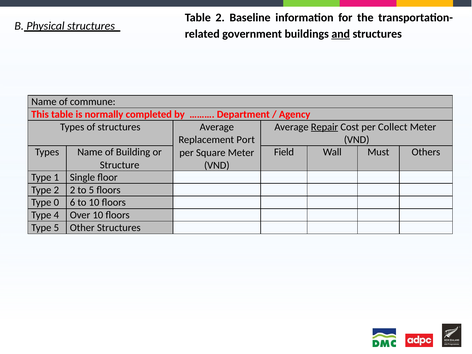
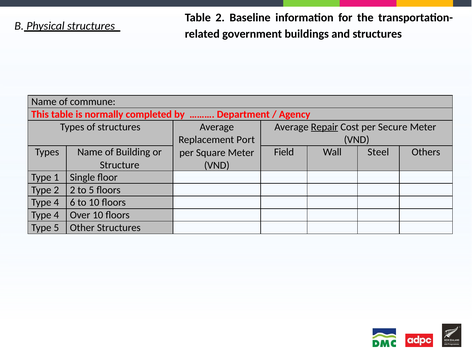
and underline: present -> none (341, 34)
Collect: Collect -> Secure (393, 127)
Must: Must -> Steel (378, 152)
0: 0 -> 4 (56, 203)
